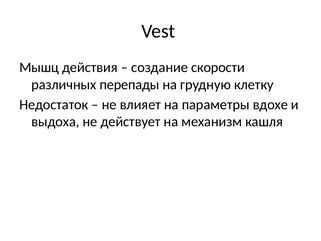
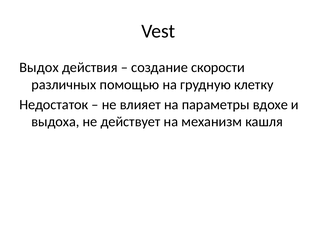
Мышц: Мышц -> Выдох (39, 67)
перепады: перепады -> помощью (129, 84)
